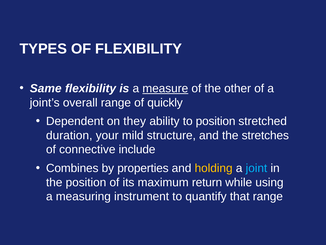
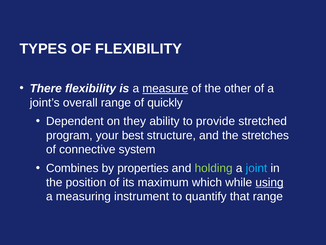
Same: Same -> There (46, 88)
to position: position -> provide (215, 121)
duration: duration -> program (69, 135)
mild: mild -> best (133, 135)
include: include -> system (137, 149)
holding colour: yellow -> light green (214, 168)
return: return -> which (207, 182)
using underline: none -> present (269, 182)
